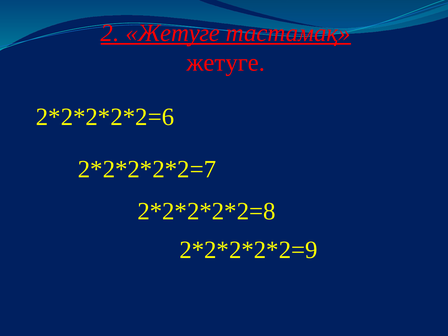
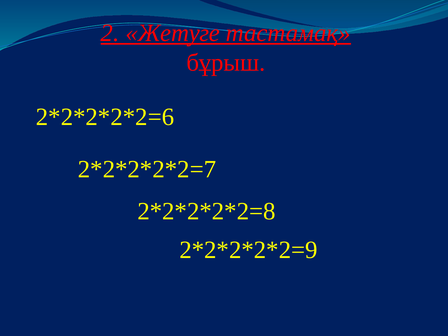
жетуге: жетуге -> бұрыш (226, 63)
